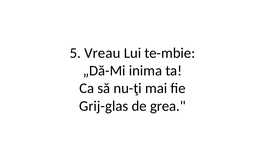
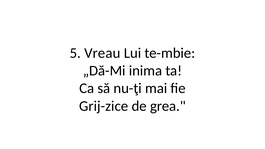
Grij-glas: Grij-glas -> Grij-zice (104, 106)
